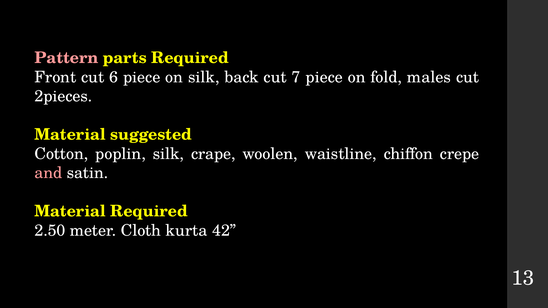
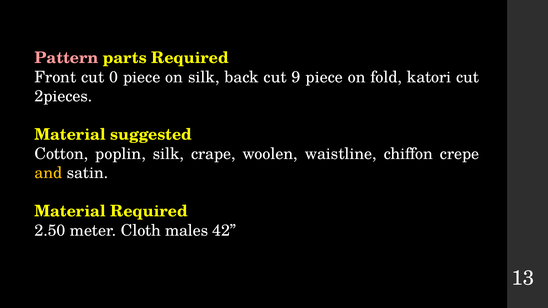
6: 6 -> 0 (114, 77)
7: 7 -> 9 (296, 77)
males: males -> katori (429, 77)
and colour: pink -> yellow (48, 173)
kurta: kurta -> males (187, 231)
